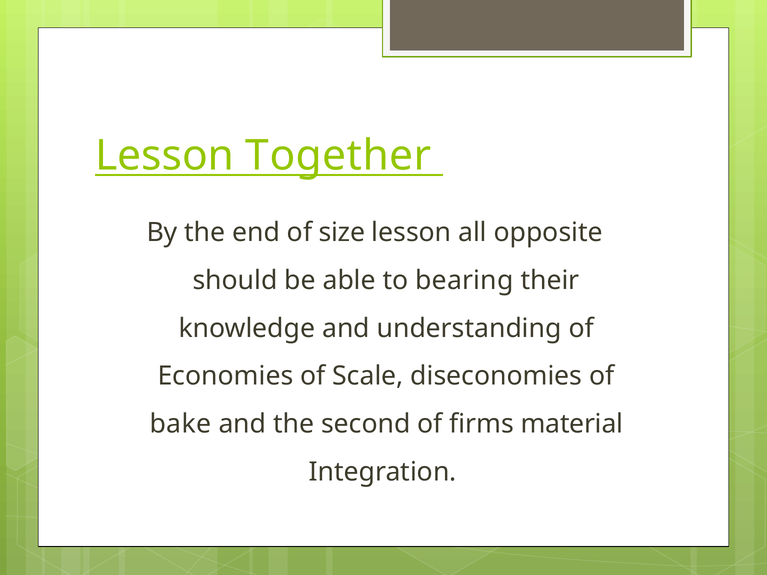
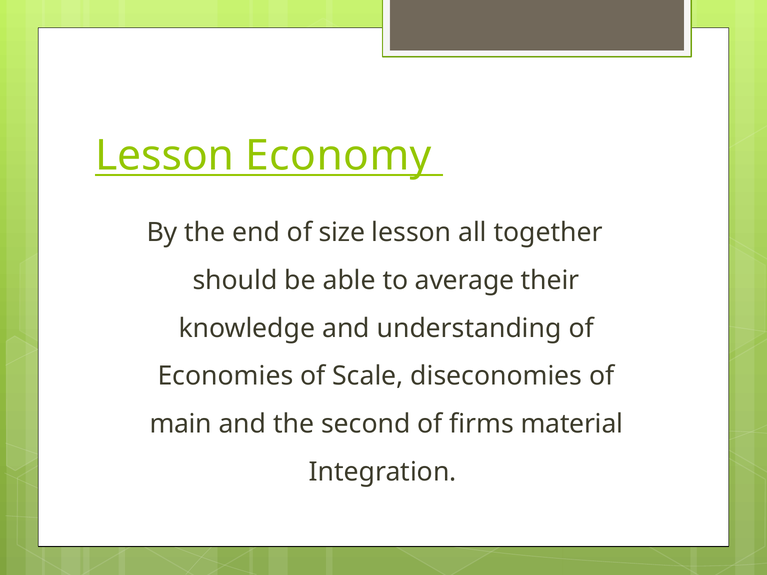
Together: Together -> Economy (338, 156)
opposite: opposite -> together (548, 233)
bearing: bearing -> average (465, 280)
bake: bake -> main (181, 424)
